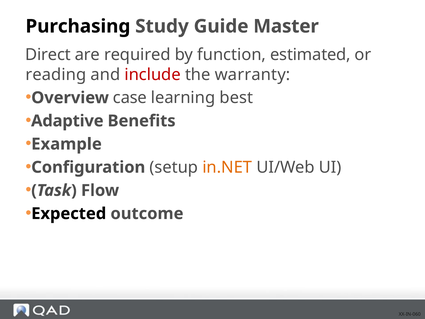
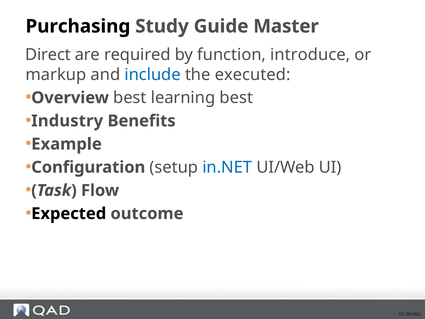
estimated: estimated -> introduce (310, 55)
reading: reading -> markup (56, 75)
include colour: red -> blue (153, 75)
warranty: warranty -> executed (253, 75)
Overview case: case -> best (130, 98)
Adaptive: Adaptive -> Industry (67, 121)
in.NET colour: orange -> blue (227, 167)
